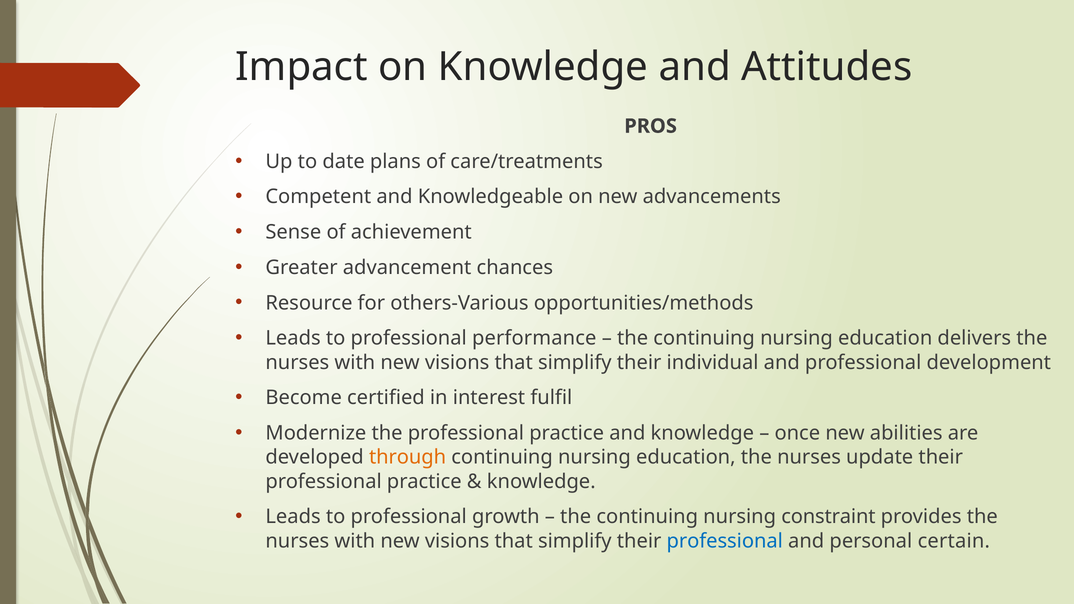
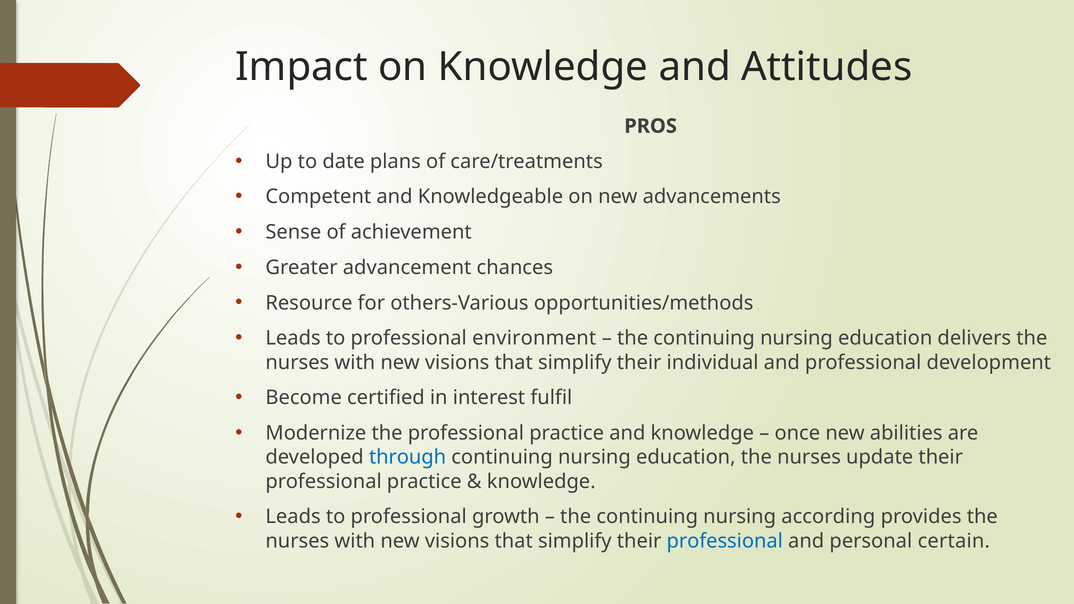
performance: performance -> environment (534, 338)
through colour: orange -> blue (408, 457)
constraint: constraint -> according (828, 517)
